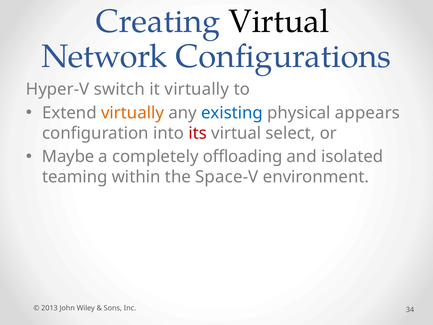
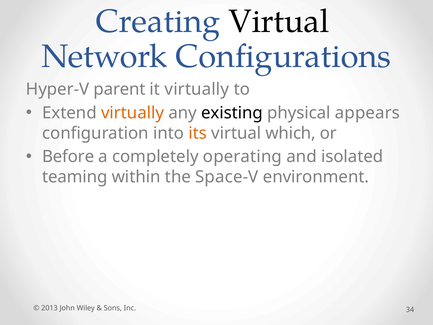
switch: switch -> parent (120, 89)
existing colour: blue -> black (232, 113)
its colour: red -> orange (198, 133)
select: select -> which (291, 133)
Maybe: Maybe -> Before (68, 157)
offloading: offloading -> operating (242, 157)
